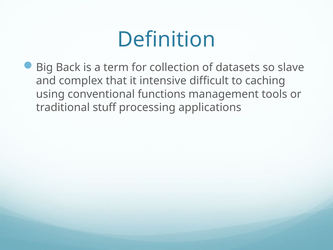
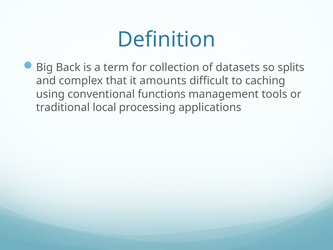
slave: slave -> splits (291, 67)
intensive: intensive -> amounts (163, 81)
stuff: stuff -> local (104, 107)
